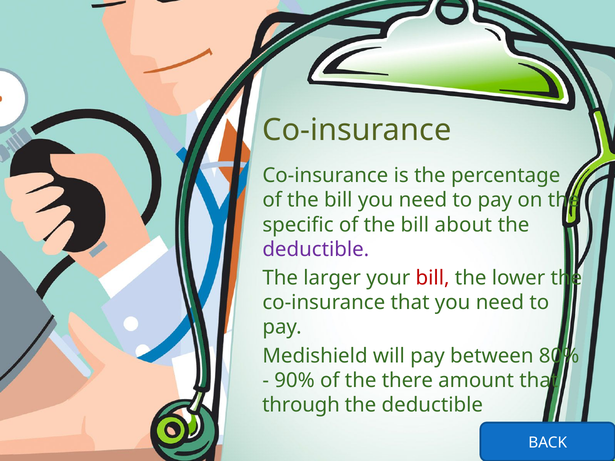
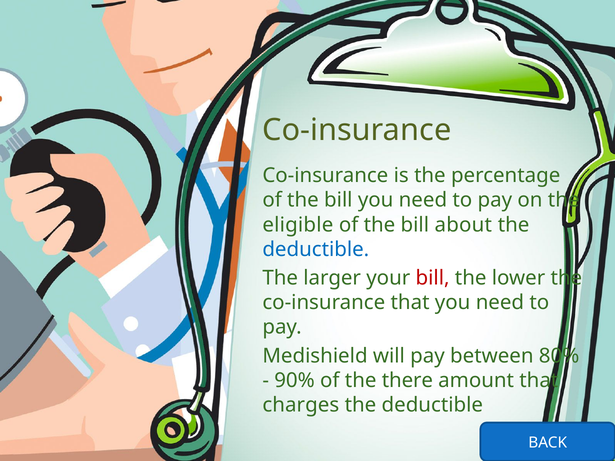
specific: specific -> eligible (298, 225)
deductible colour: purple -> blue (316, 249)
through: through -> charges (301, 405)
